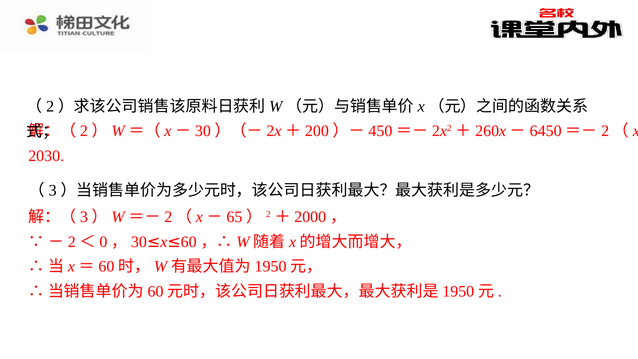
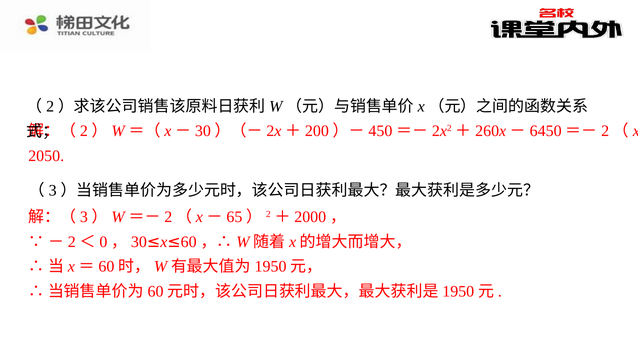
2030: 2030 -> 2050 (46, 156)
